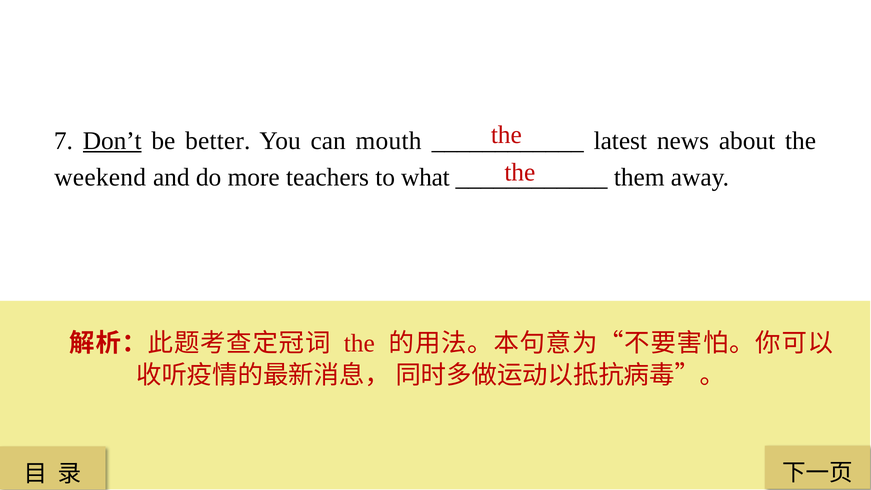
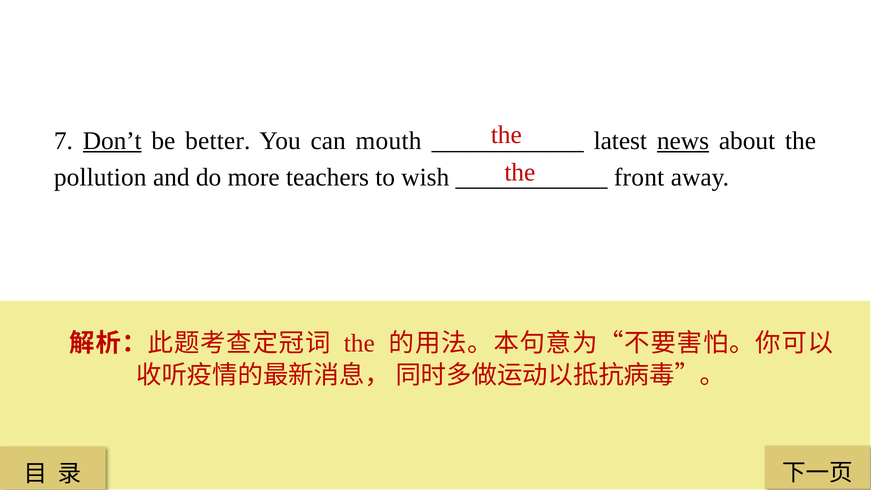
news underline: none -> present (683, 141)
weekend: weekend -> pollution (100, 178)
what: what -> wish (425, 178)
them: them -> front (639, 178)
